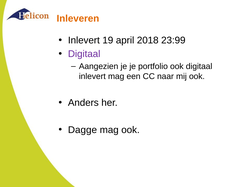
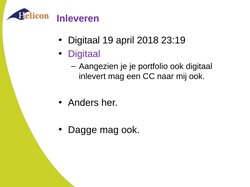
Inleveren colour: orange -> purple (78, 19)
Inlevert: Inlevert -> Digitaal (84, 40)
23:99: 23:99 -> 23:19 (173, 40)
